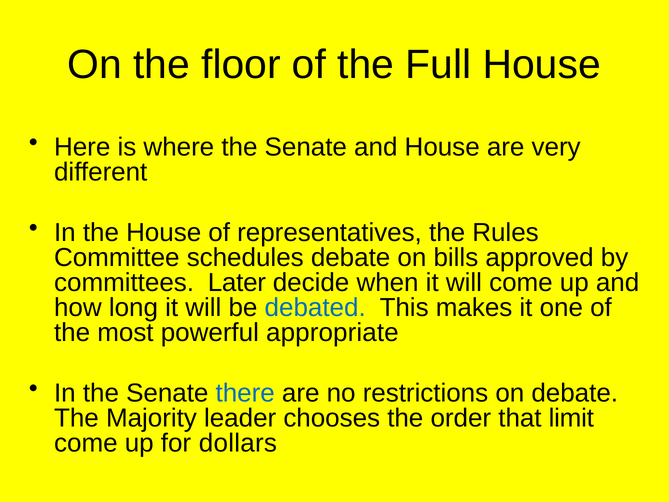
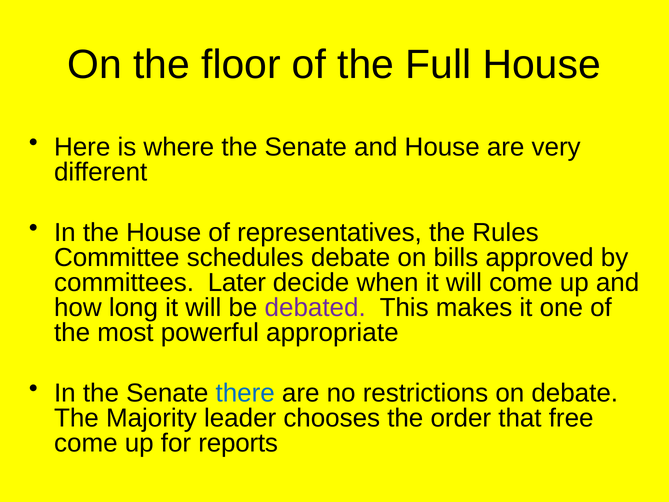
debated colour: blue -> purple (315, 307)
limit: limit -> free (571, 418)
dollars: dollars -> reports (238, 443)
